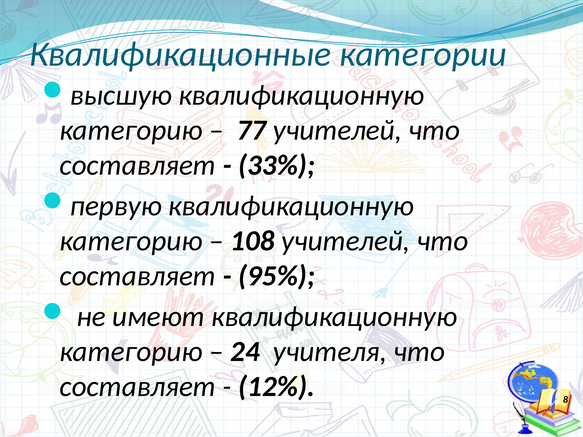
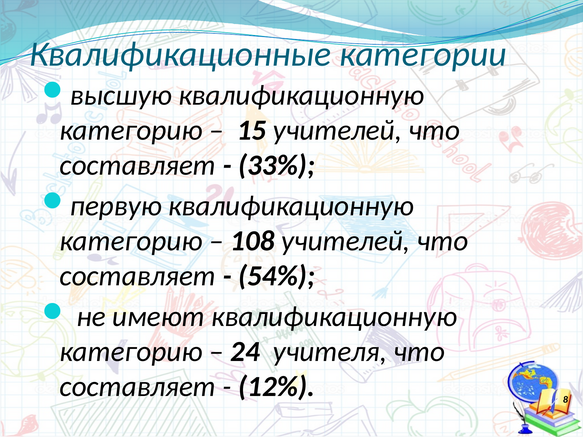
77: 77 -> 15 (252, 130)
95%: 95% -> 54% (277, 276)
